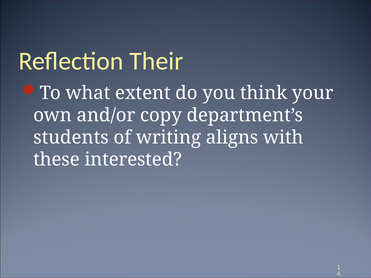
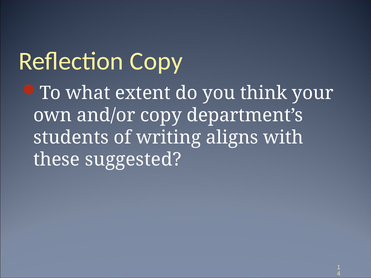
Reflection Their: Their -> Copy (156, 61)
interested: interested -> suggested (133, 160)
